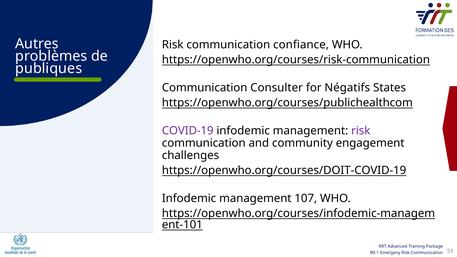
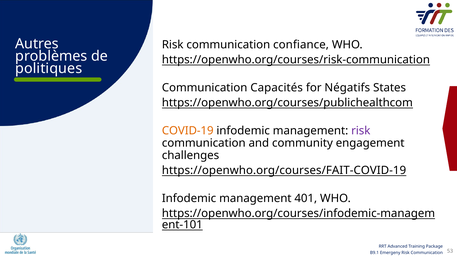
publiques: publiques -> politiques (49, 68)
Consulter: Consulter -> Capacités (277, 88)
COVID-19 colour: purple -> orange (188, 131)
https://openwho.org/courses/DOIT-COVID-19: https://openwho.org/courses/DOIT-COVID-19 -> https://openwho.org/courses/FAIT-COVID-19 (284, 171)
107: 107 -> 401 (306, 198)
